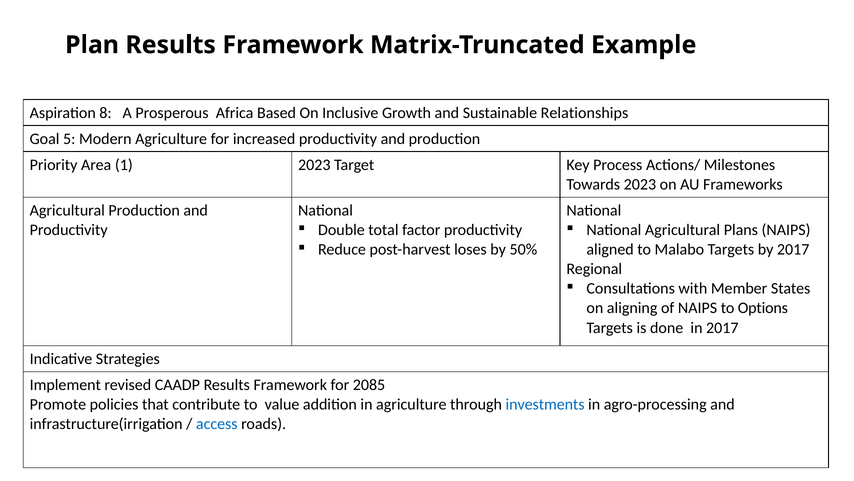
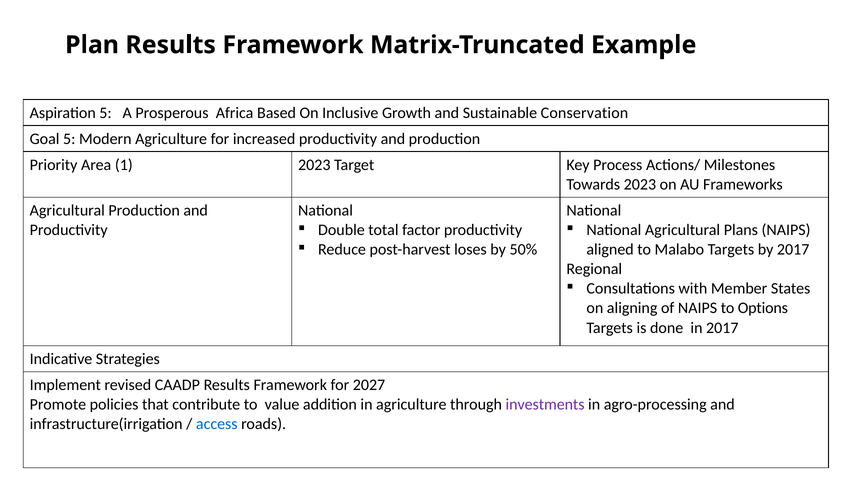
Aspiration 8: 8 -> 5 (106, 113)
Relationships: Relationships -> Conservation (584, 113)
2085: 2085 -> 2027 (369, 384)
investments colour: blue -> purple (545, 404)
